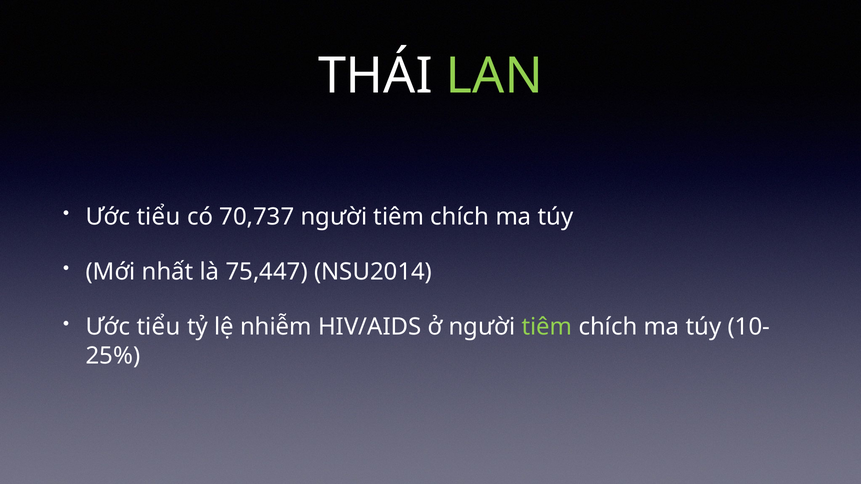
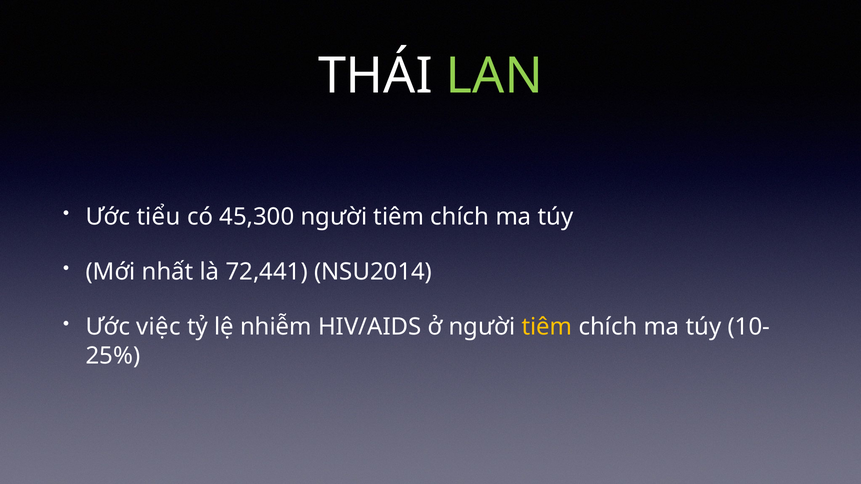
70,737: 70,737 -> 45,300 (257, 217)
75,447: 75,447 -> 72,441 (267, 272)
tiểu: tiểu -> việc (159, 327)
tiêm colour: light green -> yellow (547, 327)
